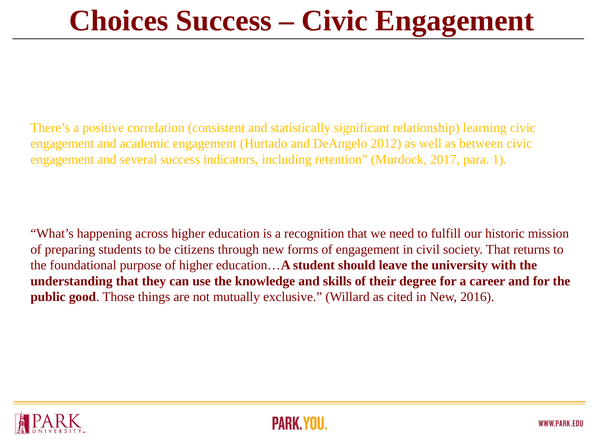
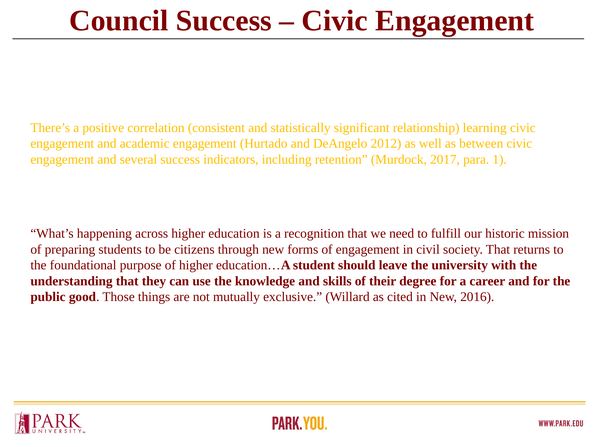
Choices: Choices -> Council (119, 21)
